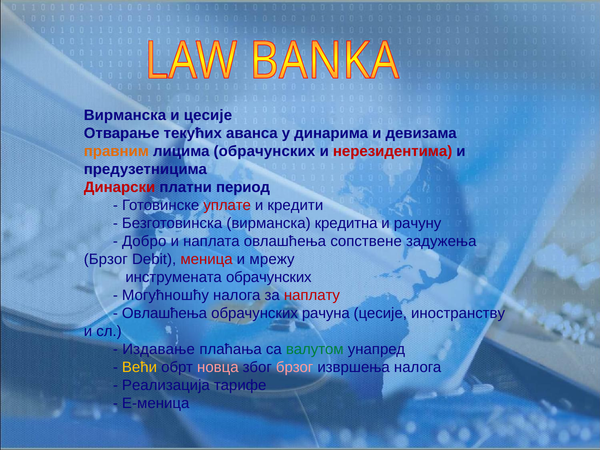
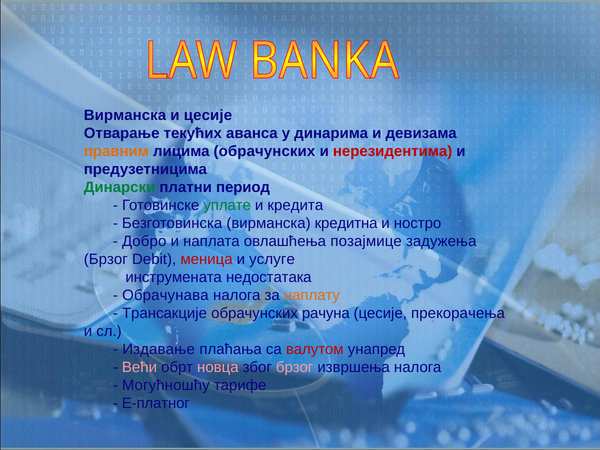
Динарски colour: red -> green (120, 187)
уплате colour: red -> green (227, 205)
кредити: кредити -> кредита (295, 205)
рачуну: рачуну -> ностро (418, 223)
сопствене: сопствене -> позајмице (366, 241)
мрежу: мрежу -> услуге (272, 259)
инструмената обрачунских: обрачунских -> недостатака (269, 277)
Могућношћу: Могућношћу -> Обрачунава (165, 295)
наплату colour: red -> orange (312, 295)
Овлашћења: Овлашћења -> Трансакције (164, 313)
иностранству: иностранству -> прекорачења (458, 313)
валутом colour: green -> red (315, 349)
Већи colour: yellow -> pink (140, 367)
Реализација: Реализација -> Могућношћу (166, 385)
E-меница: E-меница -> E-платног (156, 403)
